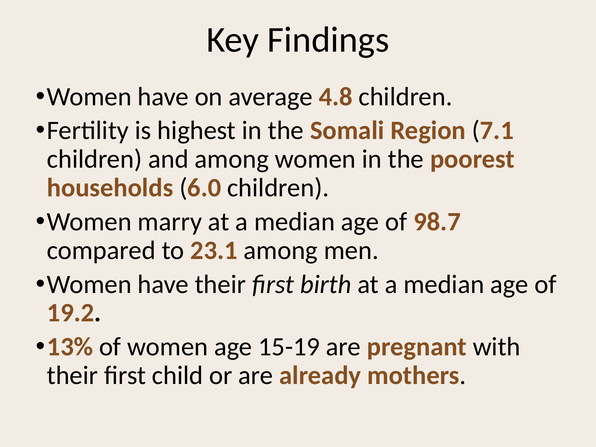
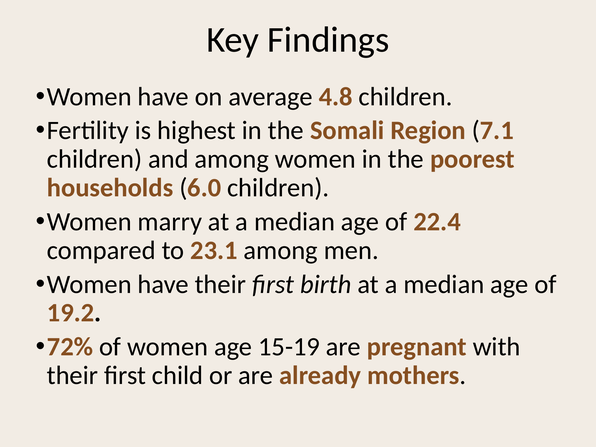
98.7: 98.7 -> 22.4 (437, 222)
13%: 13% -> 72% (70, 347)
